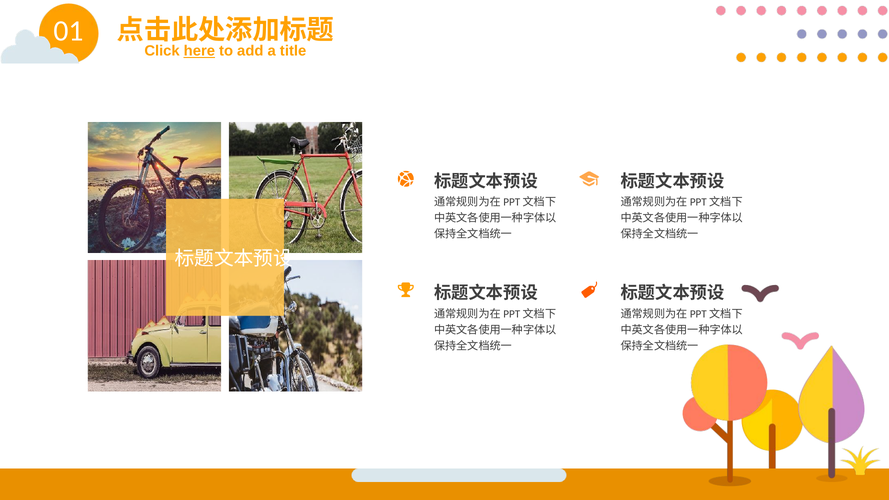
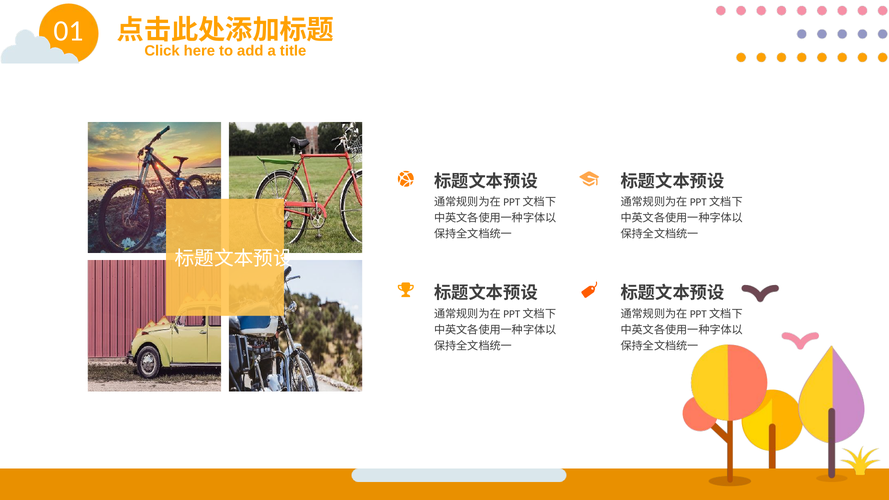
here underline: present -> none (199, 51)
